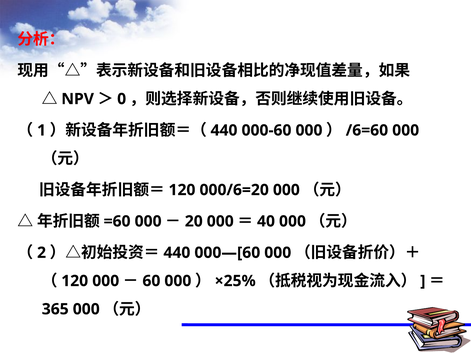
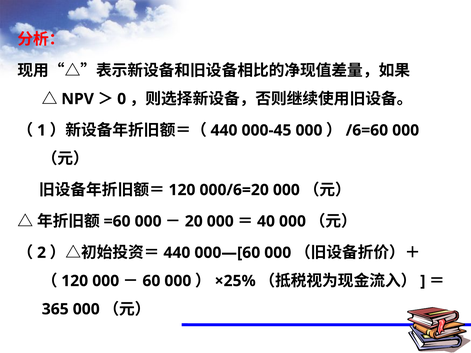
000-60: 000-60 -> 000-45 (266, 130)
